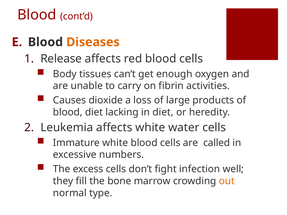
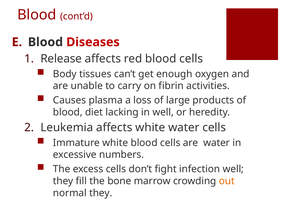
Diseases colour: orange -> red (93, 42)
dioxide: dioxide -> plasma (106, 100)
in diet: diet -> well (163, 112)
are called: called -> water (217, 143)
normal type: type -> they (101, 193)
